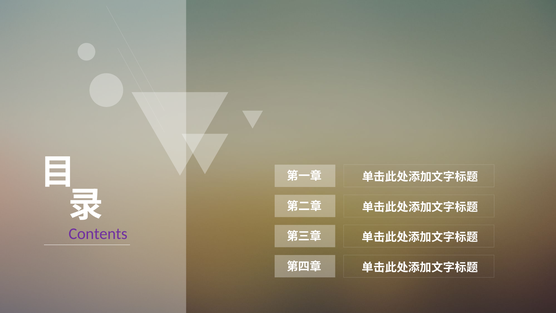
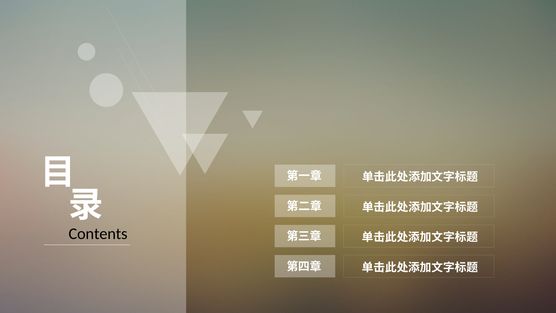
Contents colour: purple -> black (98, 234)
